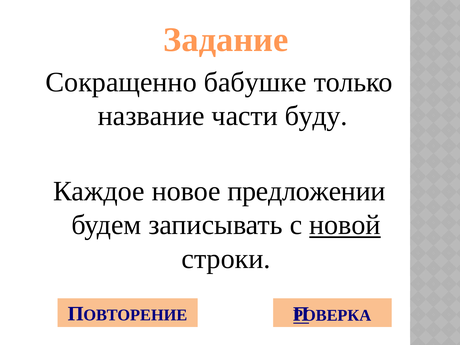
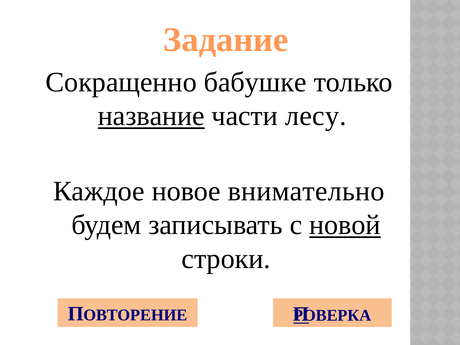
название underline: none -> present (151, 116)
буду: буду -> лесу (316, 116)
предложении: предложении -> внимательно (306, 191)
